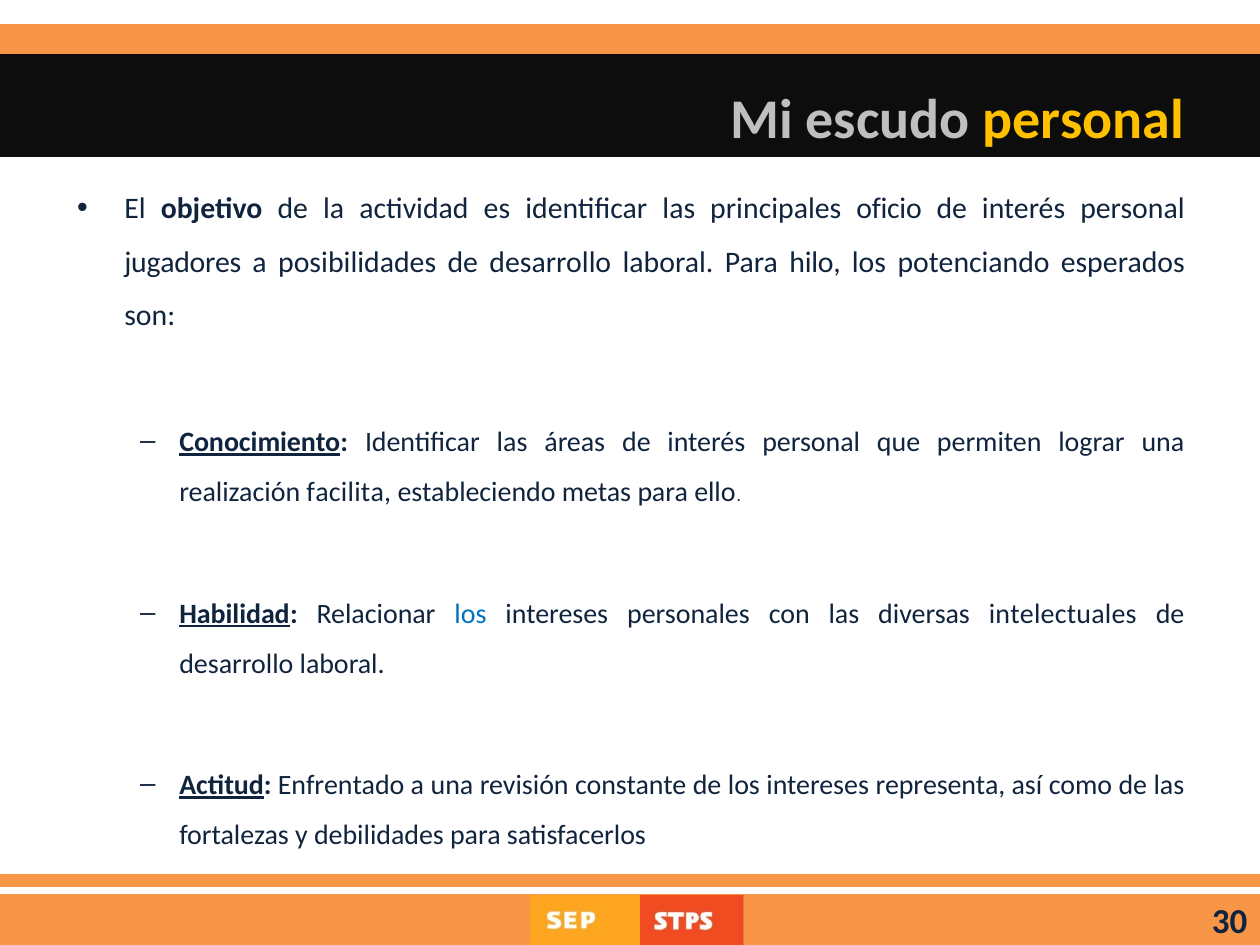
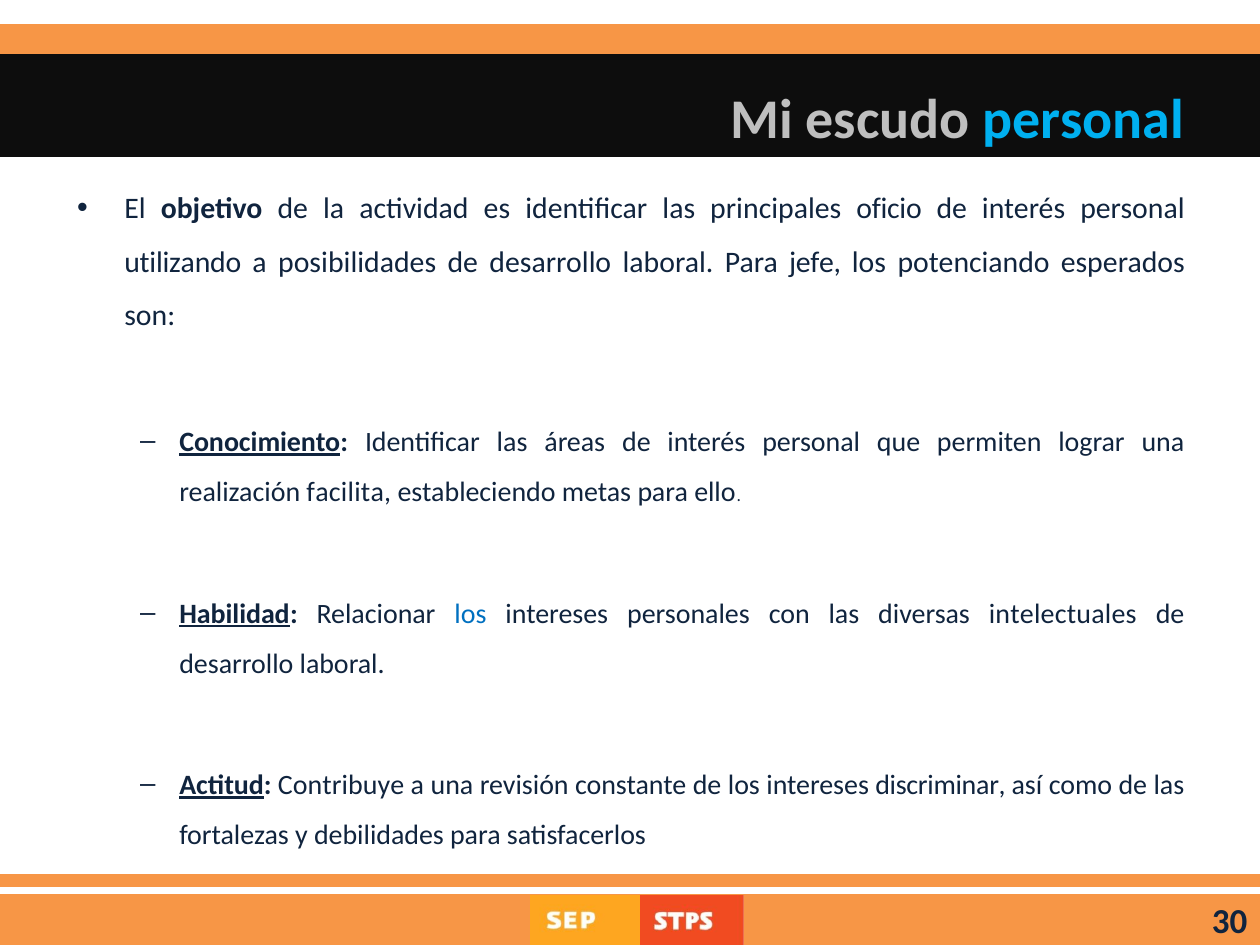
personal colour: yellow -> light blue (1083, 121)
jugadores: jugadores -> utilizando (183, 263)
hilo: hilo -> jefe (815, 263)
Enfrentado: Enfrentado -> Contribuye (341, 785)
representa: representa -> discriminar (940, 785)
